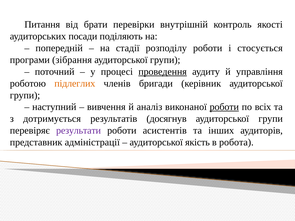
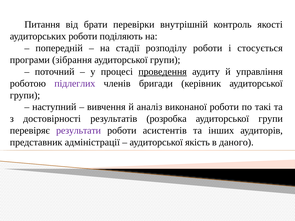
аудиторських посади: посади -> роботи (83, 36)
підлеглих colour: orange -> purple (75, 83)
роботи underline: present -> none (224, 107)
всіх: всіх -> такі (263, 107)
дотримується: дотримується -> достовірності (52, 119)
досягнув: досягнув -> розробка (167, 119)
робота: робота -> даного (236, 142)
